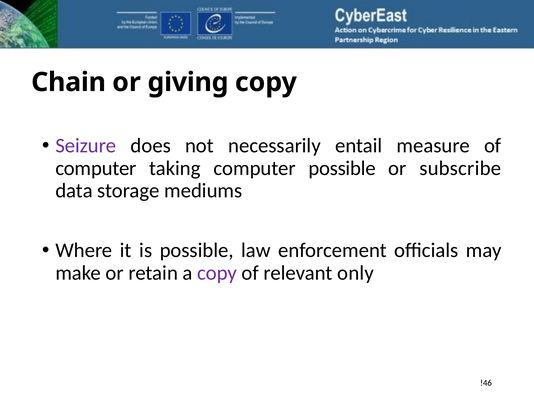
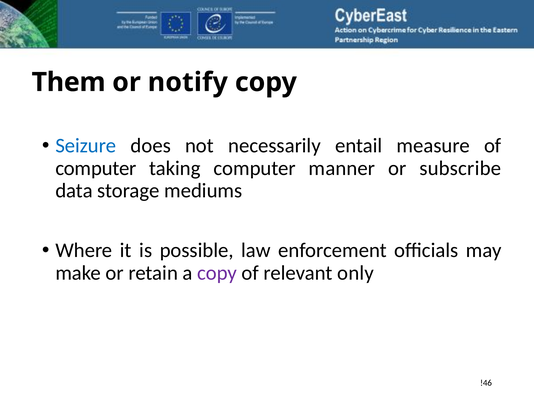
Chain: Chain -> Them (69, 82)
giving: giving -> notify (188, 82)
Seizure colour: purple -> blue (86, 146)
computer possible: possible -> manner (342, 168)
